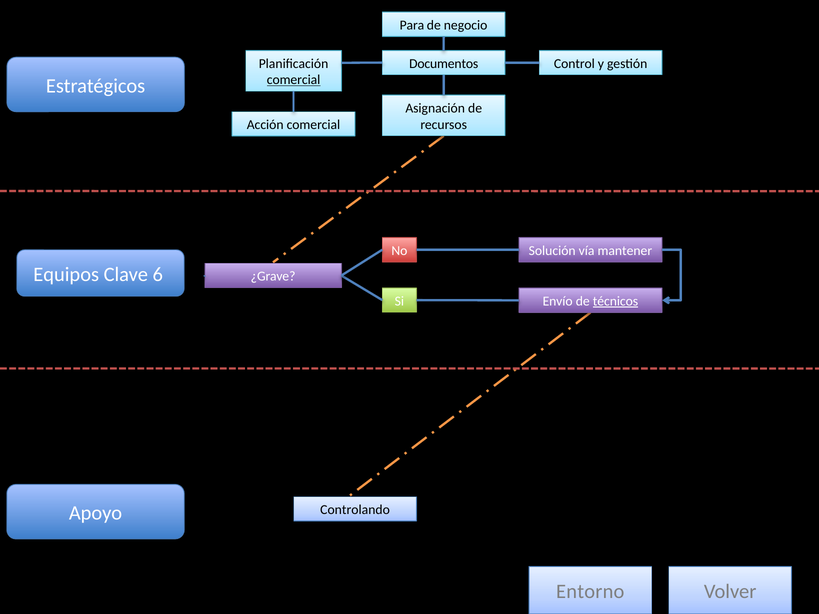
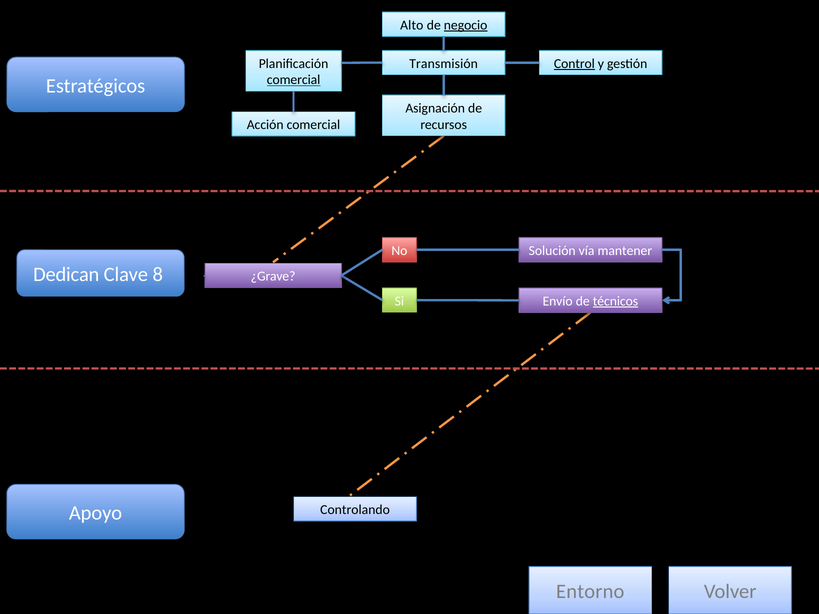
Para: Para -> Alto (412, 25)
negocio underline: none -> present (466, 25)
Documentos: Documentos -> Transmisión (444, 64)
Control underline: none -> present (574, 64)
Equipos: Equipos -> Dedican (66, 275)
6: 6 -> 8 (158, 275)
